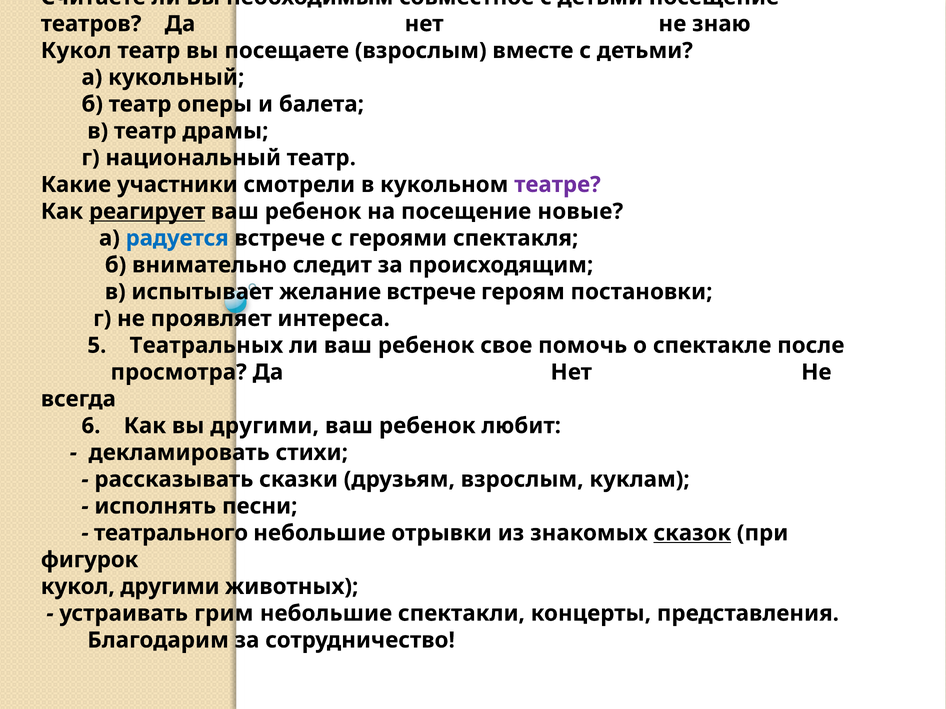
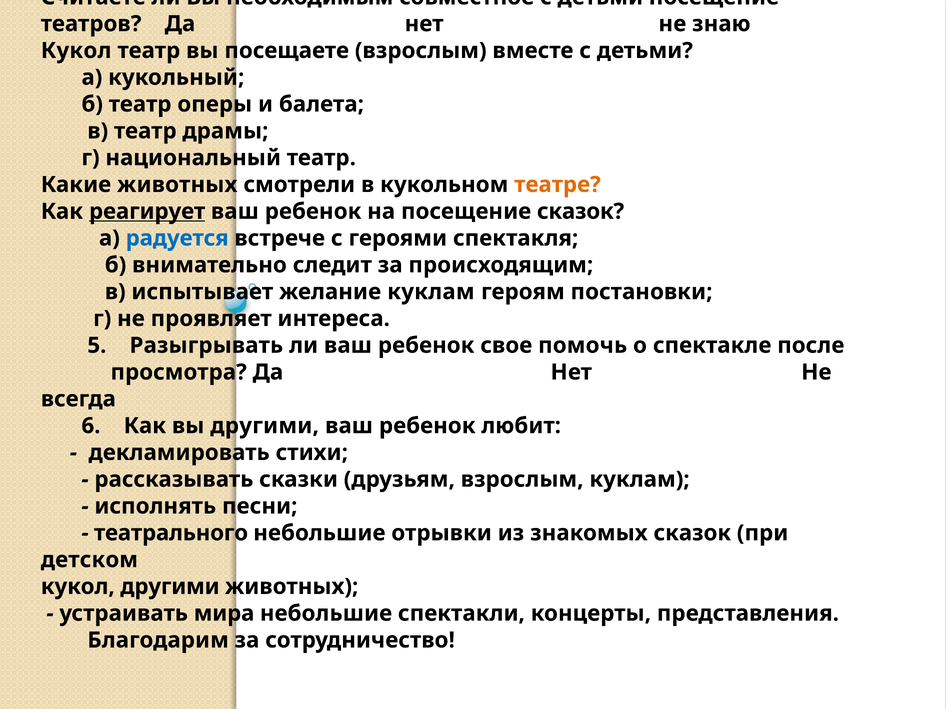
Какие участники: участники -> животных (177, 185)
театре colour: purple -> orange (557, 185)
посещение новые: новые -> сказок (581, 212)
желание встрече: встрече -> куклам (431, 292)
Театральных: Театральных -> Разыгрывать (206, 346)
сказок underline: present -> none (692, 533)
фигурок: фигурок -> детском (89, 560)
грим: грим -> мира (224, 614)
